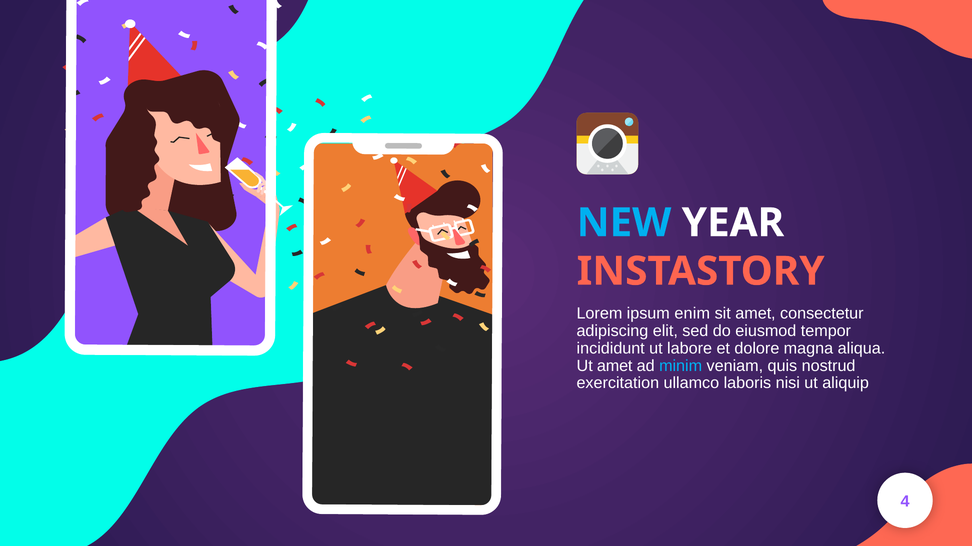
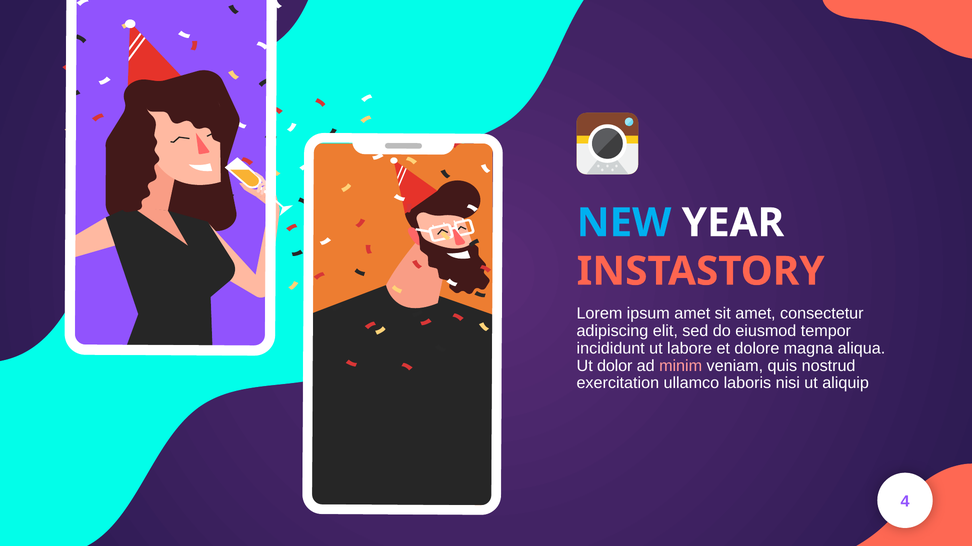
ipsum enim: enim -> amet (692, 314)
Ut amet: amet -> dolor (615, 366)
minim colour: light blue -> pink (681, 366)
